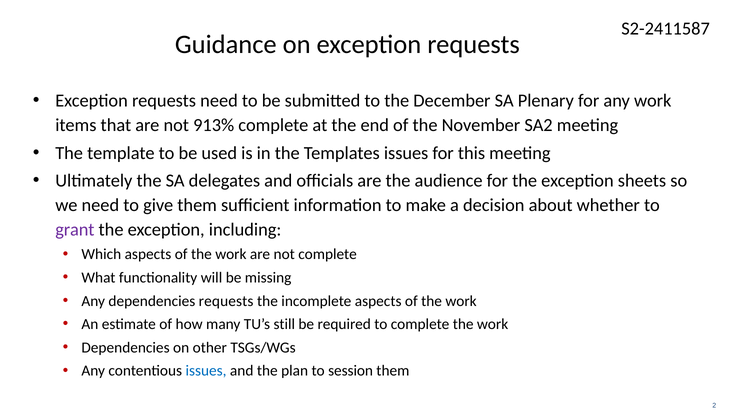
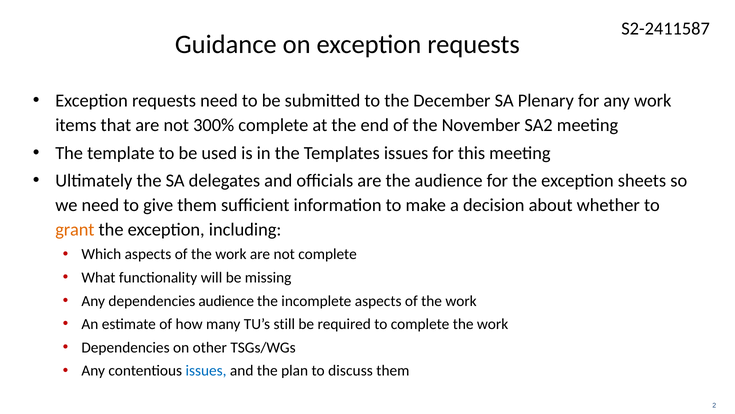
913%: 913% -> 300% (214, 125)
grant colour: purple -> orange (75, 229)
dependencies requests: requests -> audience (226, 301)
session: session -> discuss (350, 370)
